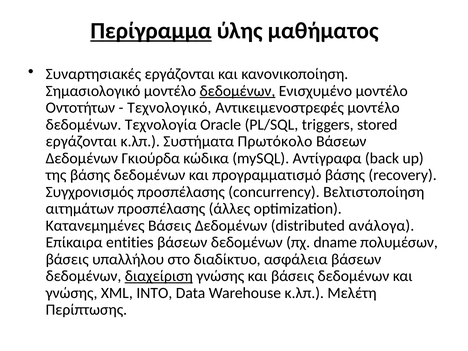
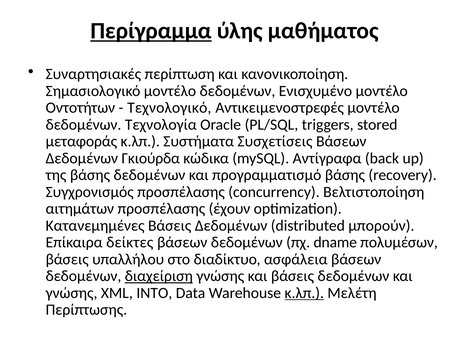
Συναρτησιακές εργάζονται: εργάζονται -> περίπτωση (180, 74)
δεδομένων underline: present -> none (237, 91)
εργάζονται: εργάζονται -> μεταφοράς (81, 141)
Πρωτόκολο: Πρωτόκολο -> Συσχετίσεις (275, 141)
άλλες: άλλες -> έχουν (229, 209)
ανάλογα: ανάλογα -> μπορούν (381, 226)
entities: entities -> δείκτες (130, 242)
κ.λπ underline: none -> present (304, 293)
